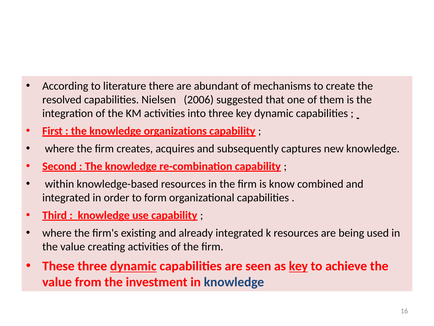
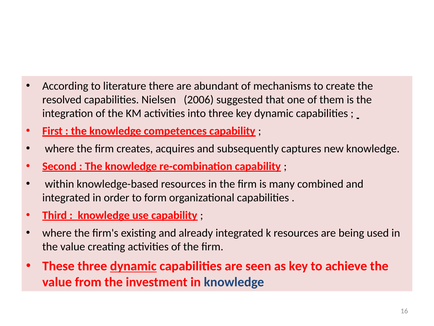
organizations: organizations -> competences (175, 131)
know: know -> many (282, 184)
key underline: present -> none (298, 266)
